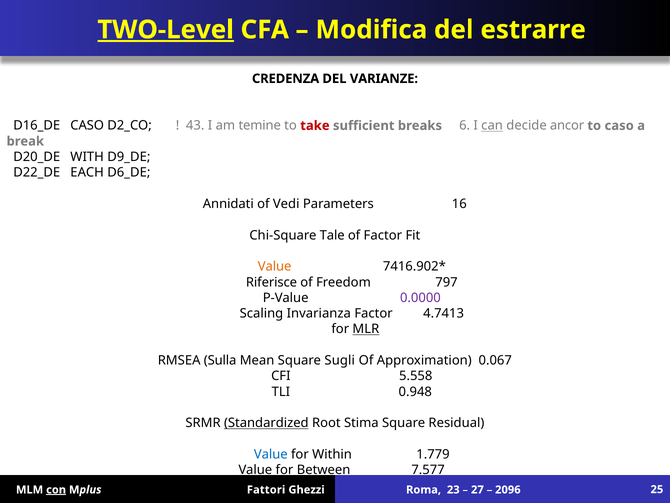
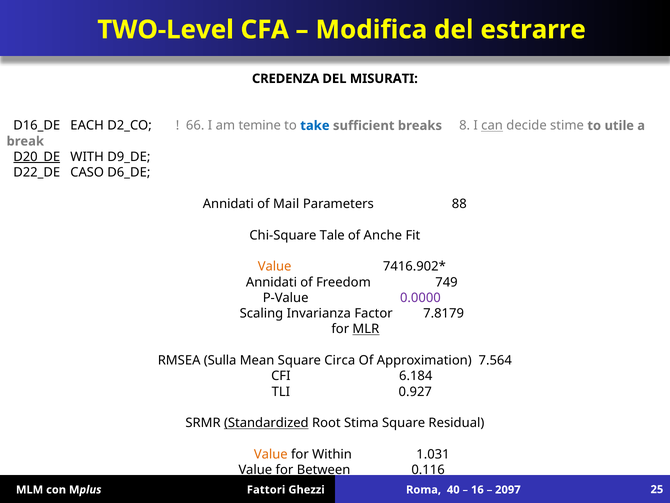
TWO-Level underline: present -> none (166, 30)
VARIANZE: VARIANZE -> MISURATI (384, 79)
D16_DE CASO: CASO -> EACH (87, 126)
43: 43 -> 66 (195, 126)
take colour: red -> blue (315, 126)
6: 6 -> 8 (465, 126)
ancor: ancor -> stime (567, 126)
to caso: caso -> utile (619, 126)
D20_DE underline: none -> present (37, 157)
EACH: EACH -> CASO (87, 172)
Vedi: Vedi -> Mail (286, 204)
16: 16 -> 88 (459, 204)
of Factor: Factor -> Anche (383, 235)
Riferisce: Riferisce -> Annidati (271, 282)
797: 797 -> 749 (446, 282)
4.7413: 4.7413 -> 7.8179 (444, 313)
Sugli: Sugli -> Circa (340, 360)
0.067: 0.067 -> 7.564 (495, 360)
5.558: 5.558 -> 6.184 (416, 376)
0.948: 0.948 -> 0.927 (415, 391)
Value colour: blue -> orange (271, 454)
1.779: 1.779 -> 1.031 (433, 454)
7.577: 7.577 -> 0.116 (428, 470)
con underline: present -> none (56, 489)
23: 23 -> 40 (453, 489)
27: 27 -> 16 (477, 489)
2096: 2096 -> 2097 (508, 489)
